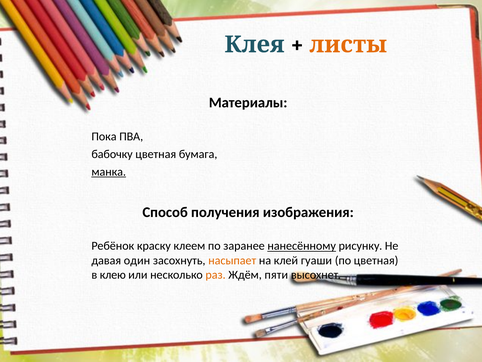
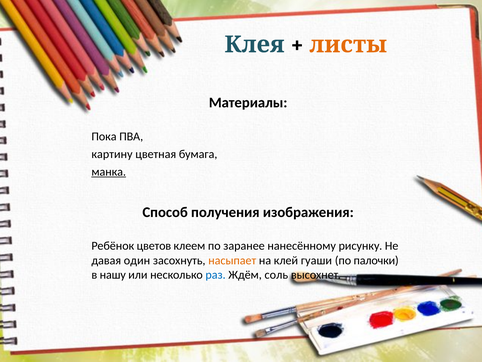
бабочку: бабочку -> картину (112, 154)
краску: краску -> цветов (154, 246)
нанесённому underline: present -> none (302, 246)
по цветная: цветная -> палочки (376, 260)
клею: клею -> нашу (113, 275)
раз colour: orange -> blue (216, 275)
пяти: пяти -> соль (276, 275)
